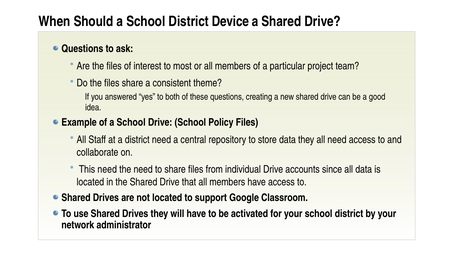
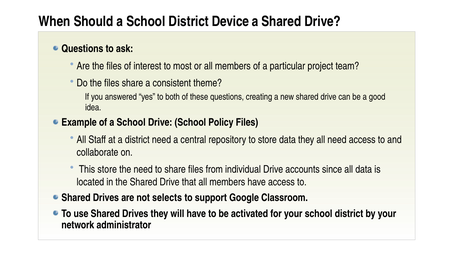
This need: need -> store (107, 170)
not located: located -> selects (167, 198)
